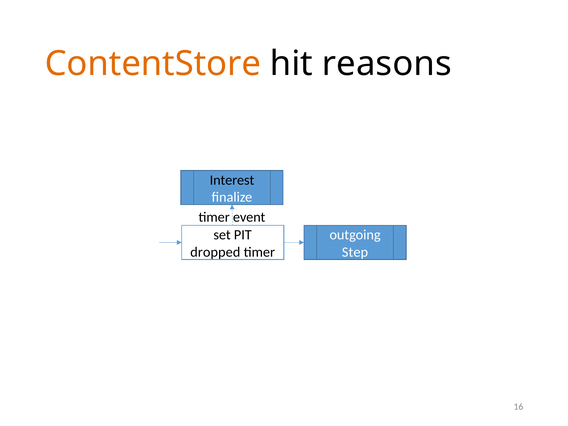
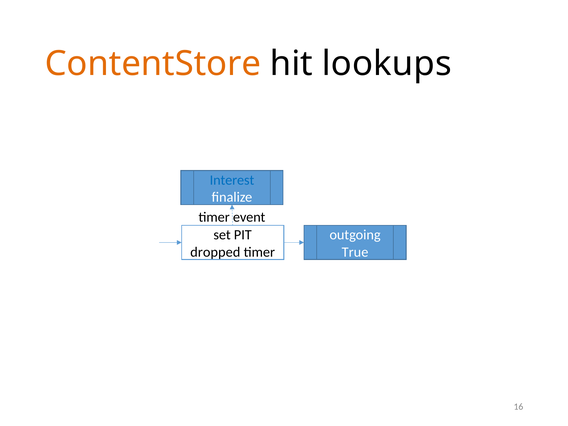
reasons: reasons -> lookups (387, 64)
Interest colour: black -> blue (232, 180)
Step: Step -> True (355, 252)
